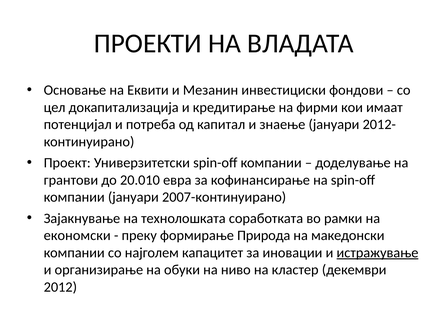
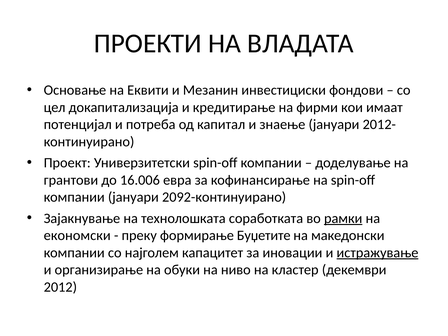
20.010: 20.010 -> 16.006 (140, 180)
2007-континуирано: 2007-континуирано -> 2092-континуирано (224, 197)
рамки underline: none -> present (343, 218)
Природа: Природа -> Буџетите (264, 235)
